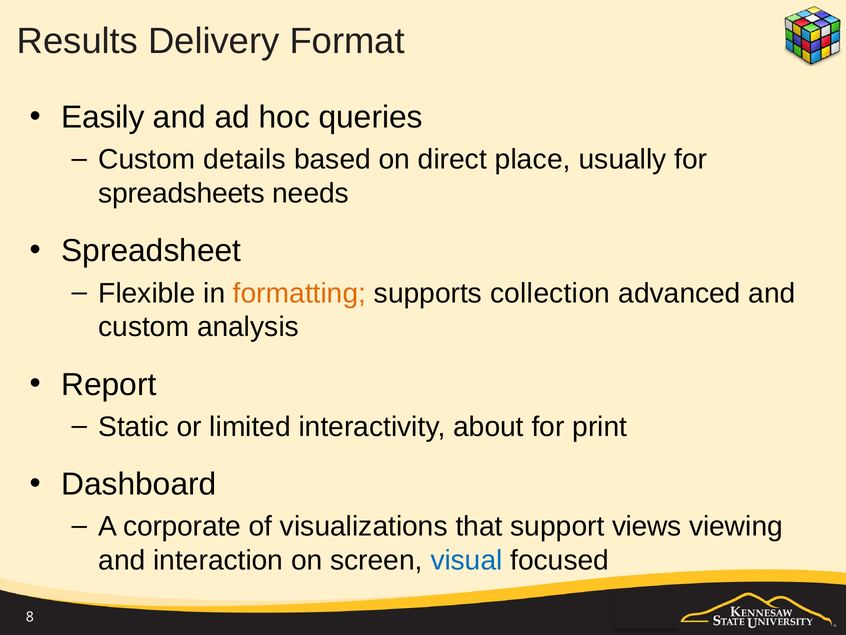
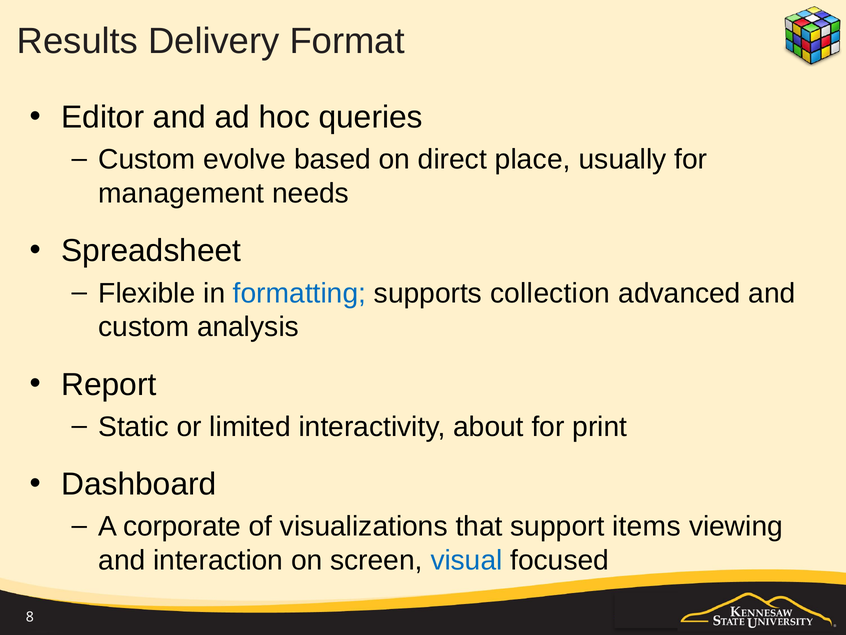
Easily: Easily -> Editor (103, 117)
details: details -> evolve (245, 159)
spreadsheets: spreadsheets -> management (181, 193)
formatting colour: orange -> blue (300, 293)
views: views -> items (647, 526)
